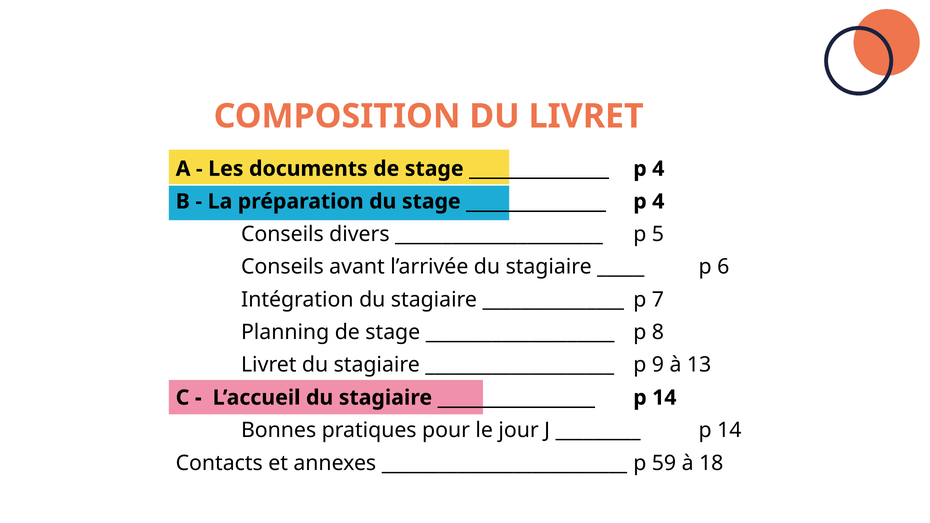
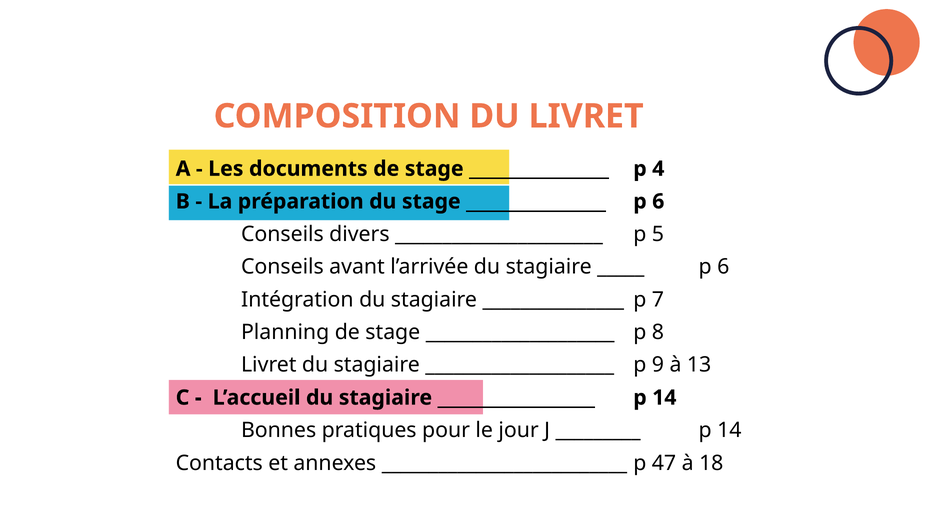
4: 4 -> 6 (658, 202)
59: 59 -> 47 (664, 463)
